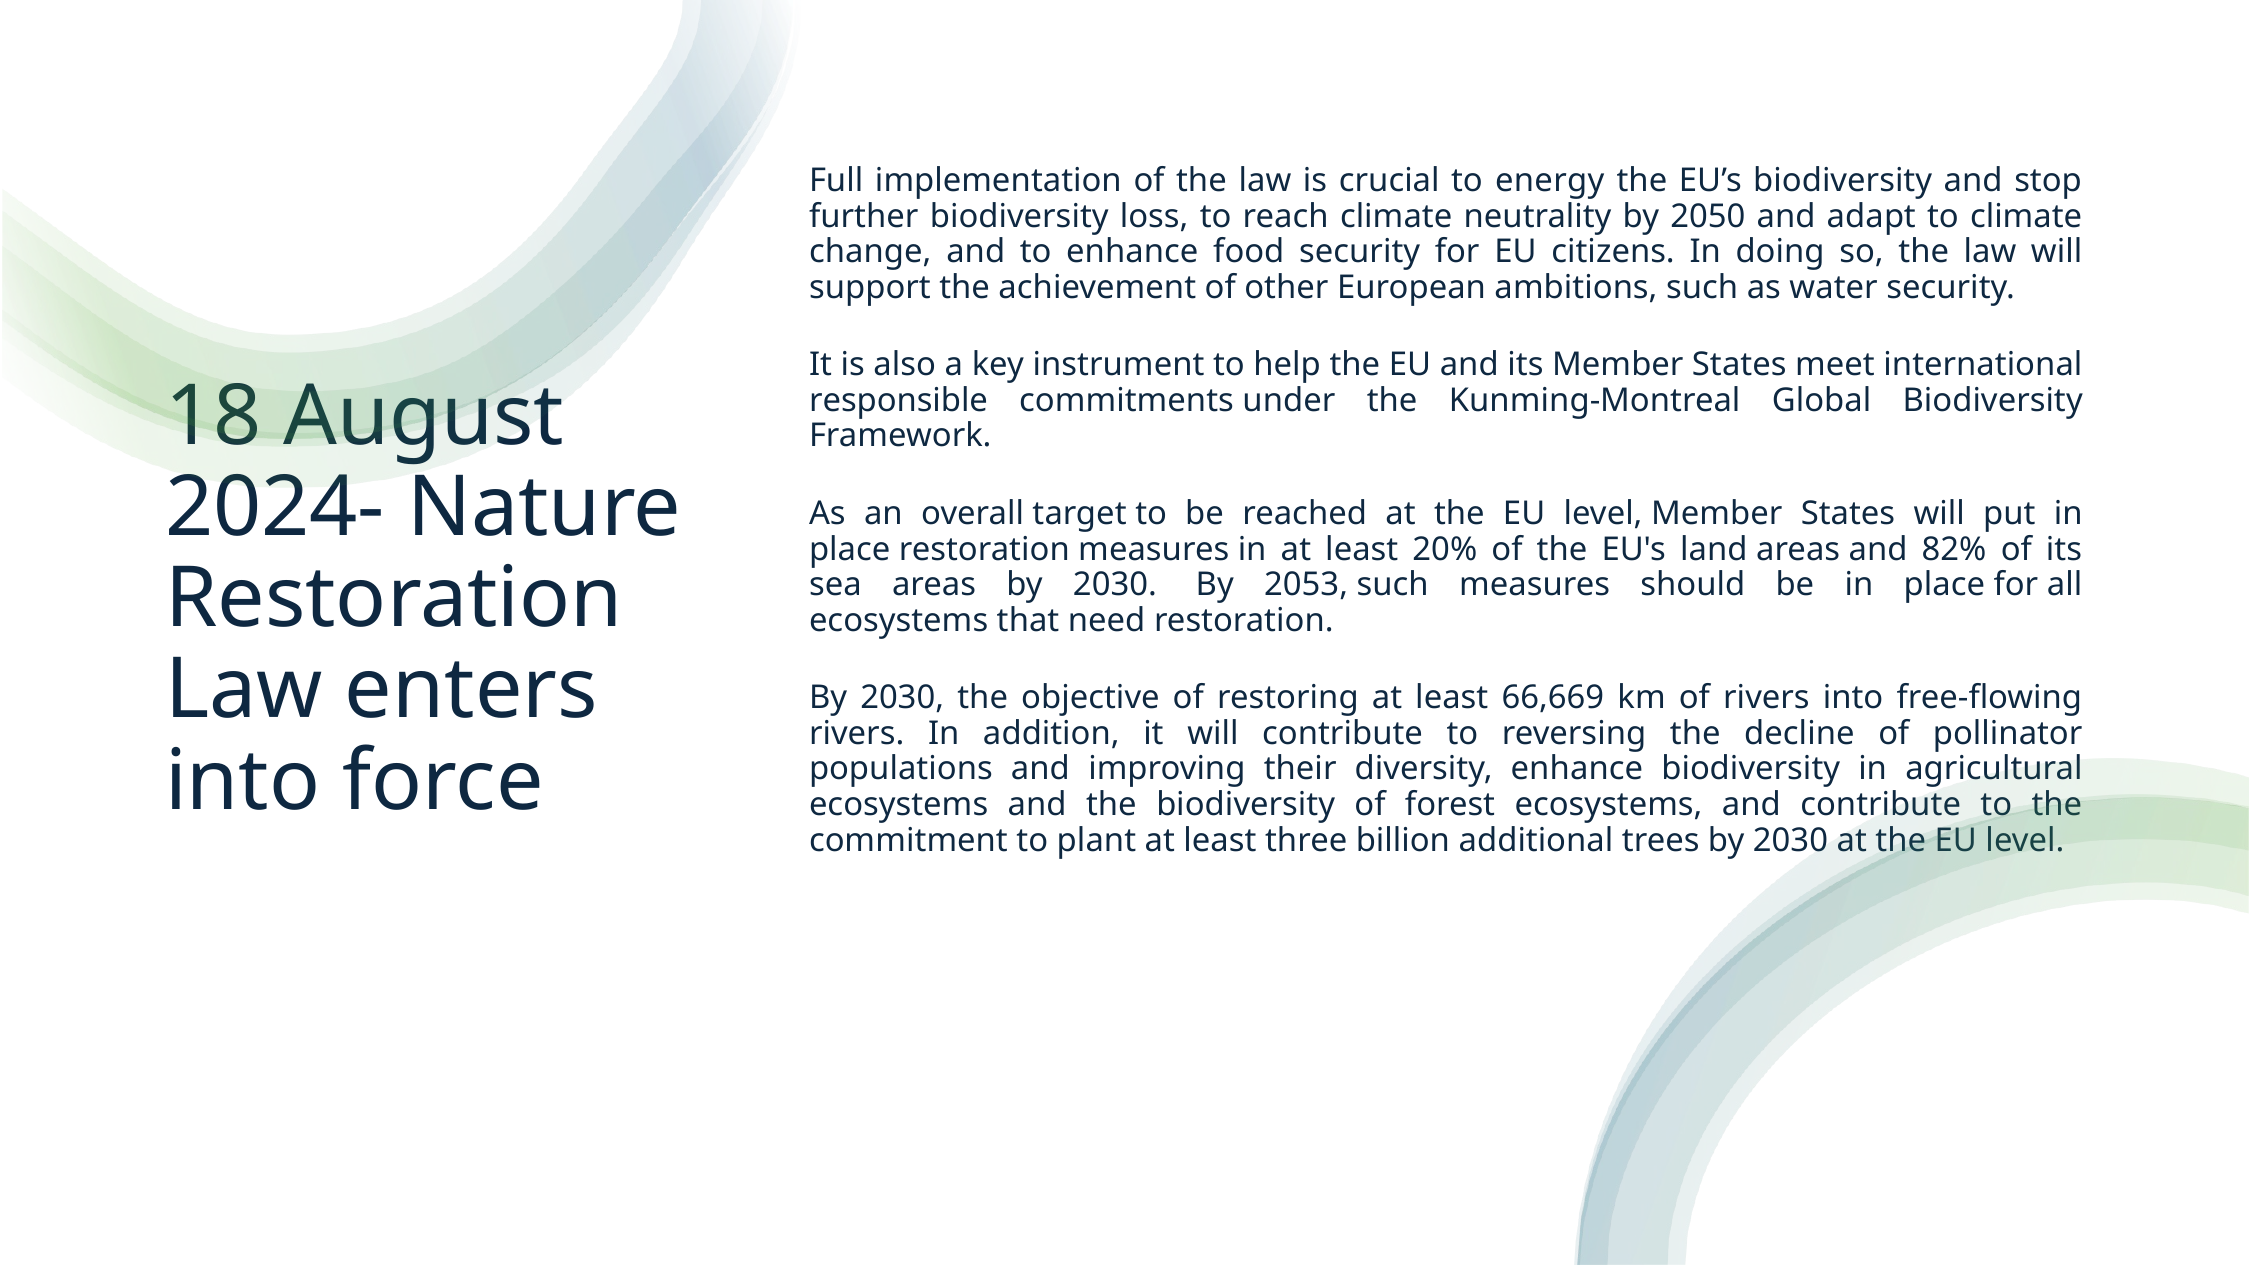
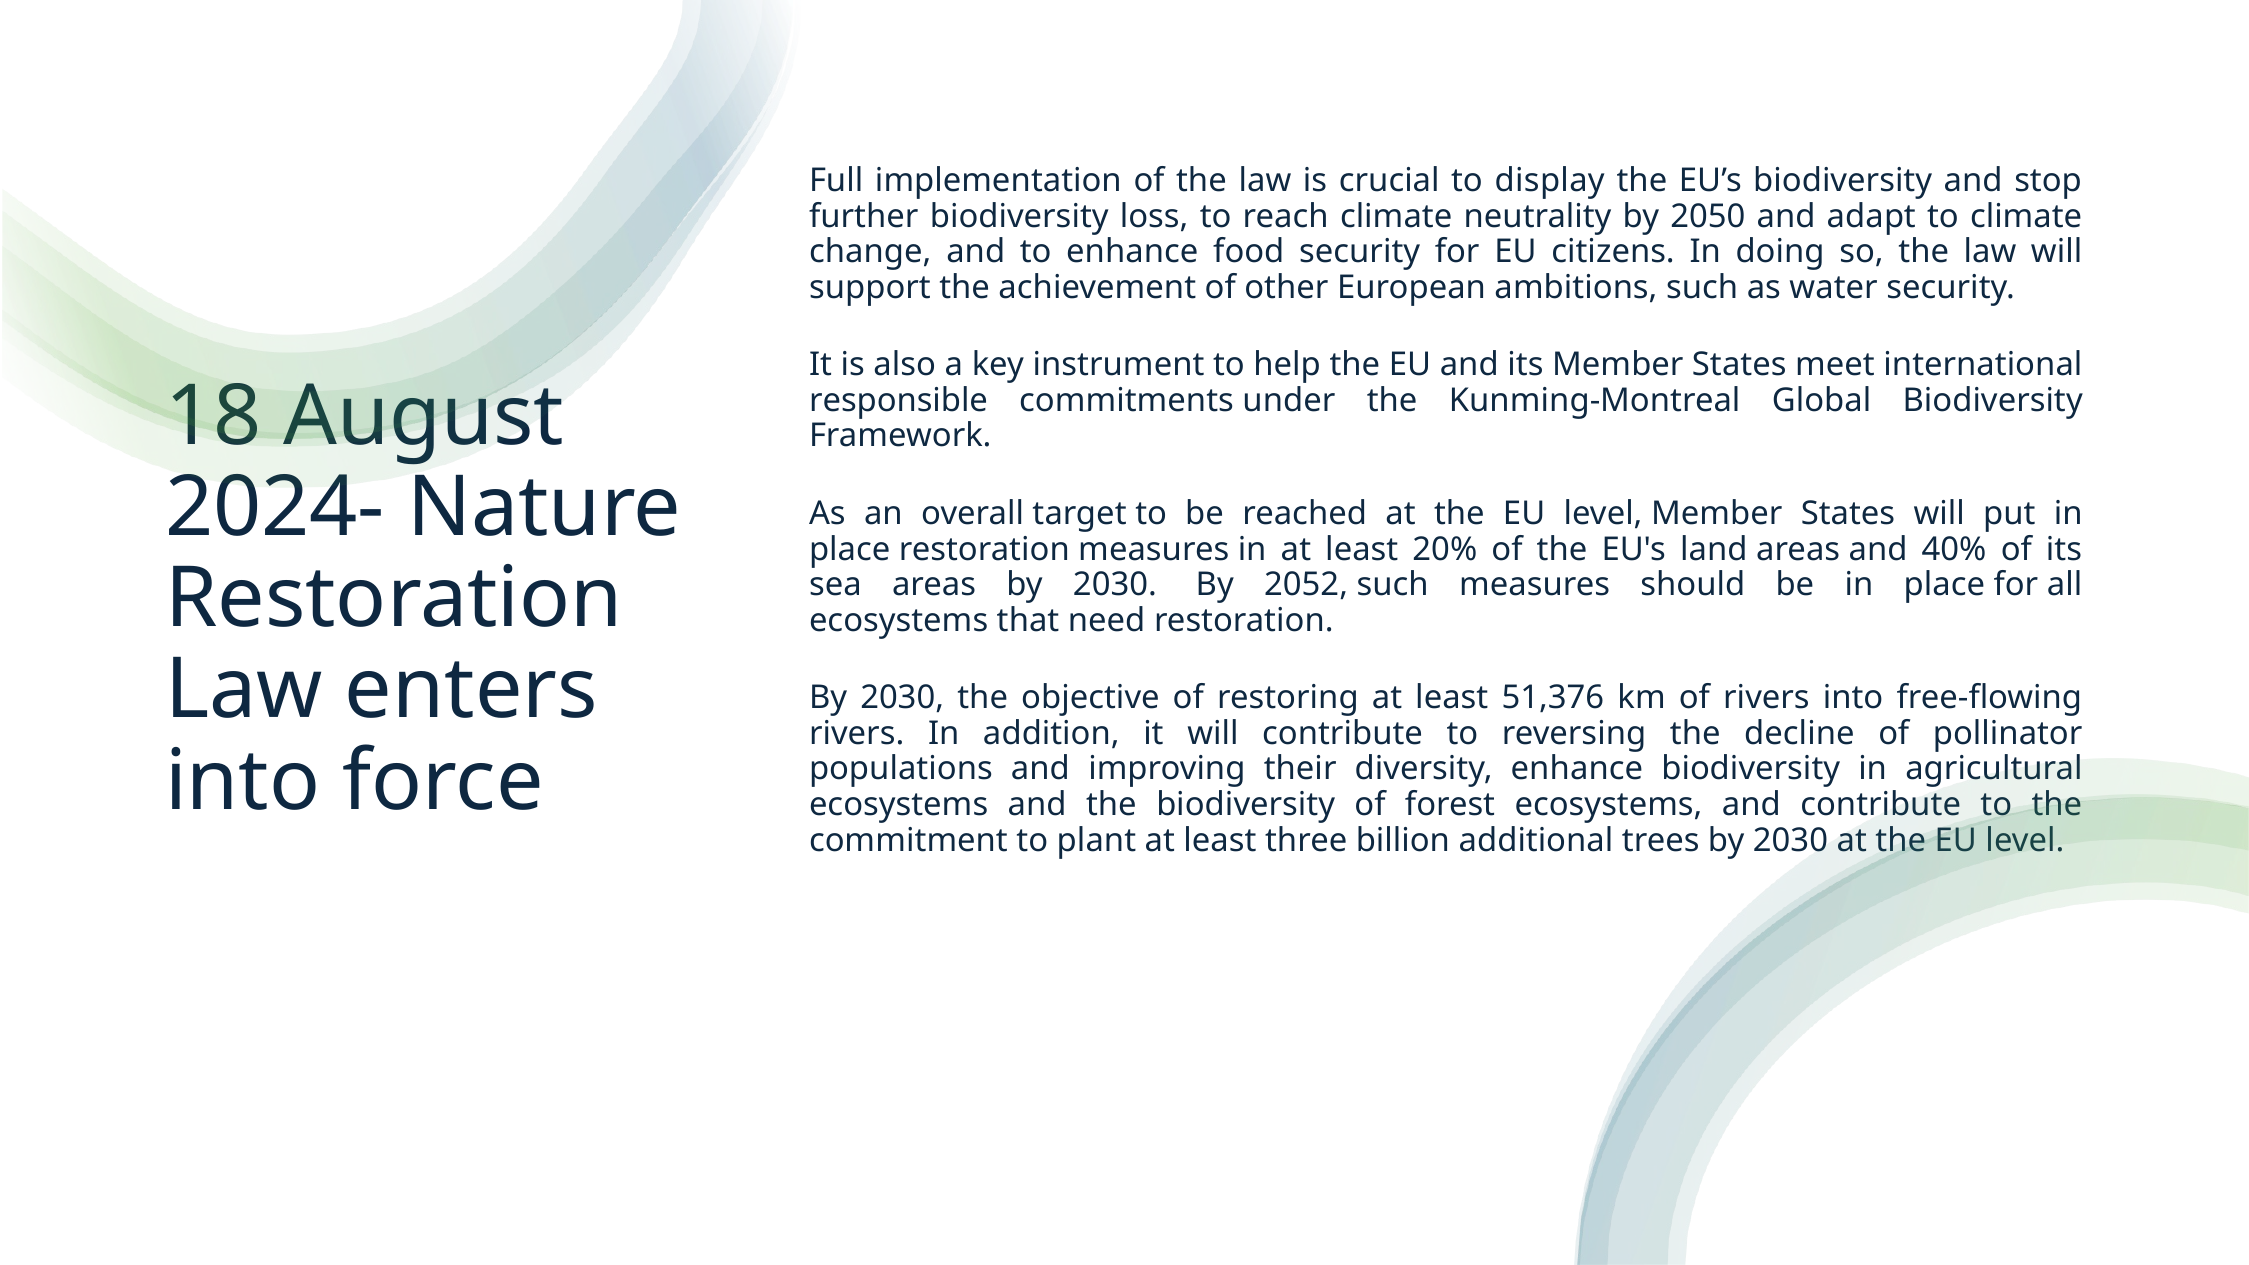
energy: energy -> display (1550, 181)
82%: 82% -> 40% (1954, 549)
2053: 2053 -> 2052 (1306, 585)
66,669: 66,669 -> 51,376 (1553, 698)
